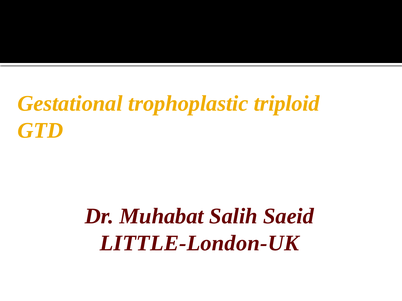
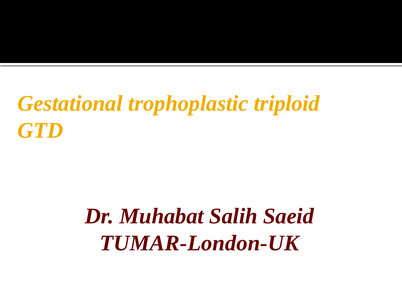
LITTLE-London-UK: LITTLE-London-UK -> TUMAR-London-UK (199, 243)
